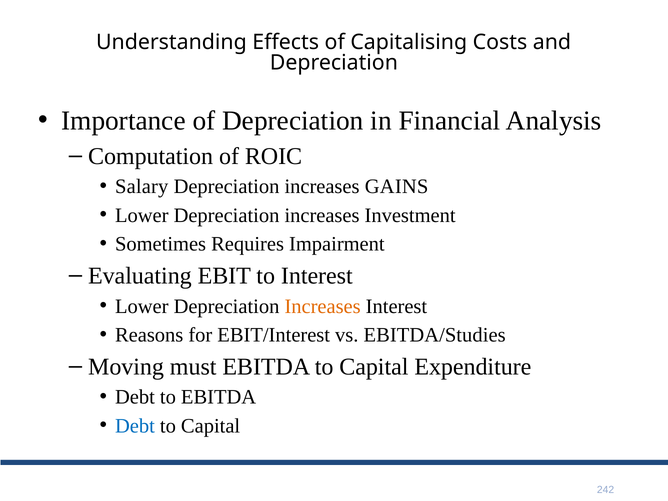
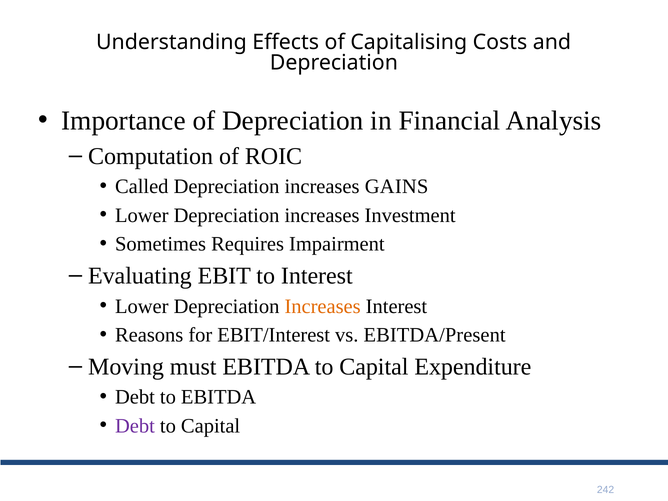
Salary: Salary -> Called (142, 187)
EBITDA/Studies: EBITDA/Studies -> EBITDA/Present (435, 335)
Debt colour: blue -> purple (135, 426)
